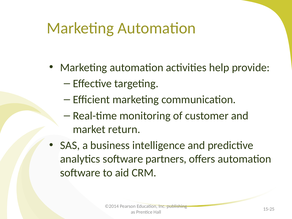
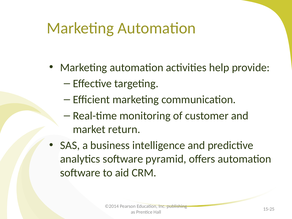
partners: partners -> pyramid (166, 159)
